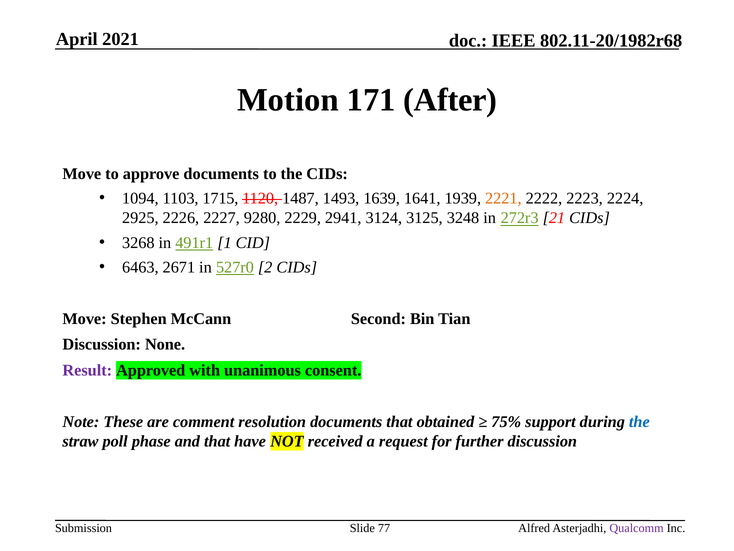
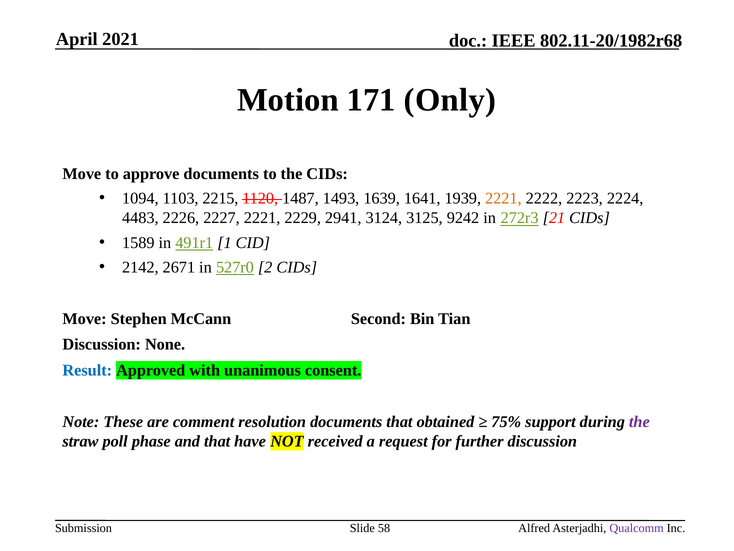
After: After -> Only (450, 100)
1715: 1715 -> 2215 (220, 198)
2925: 2925 -> 4483 (140, 218)
2227 9280: 9280 -> 2221 (262, 218)
3248: 3248 -> 9242 (463, 218)
3268: 3268 -> 1589 (138, 243)
6463: 6463 -> 2142 (140, 267)
Result colour: purple -> blue (87, 370)
the colour: blue -> purple (639, 421)
77: 77 -> 58 (384, 528)
